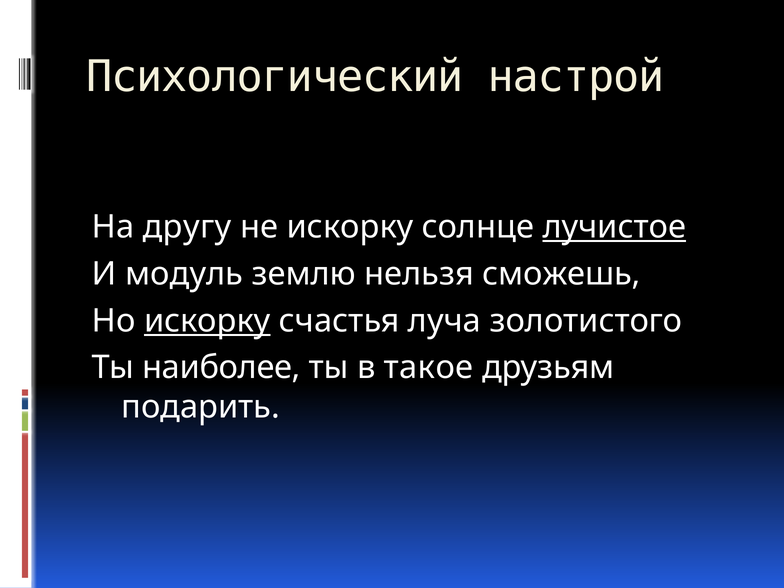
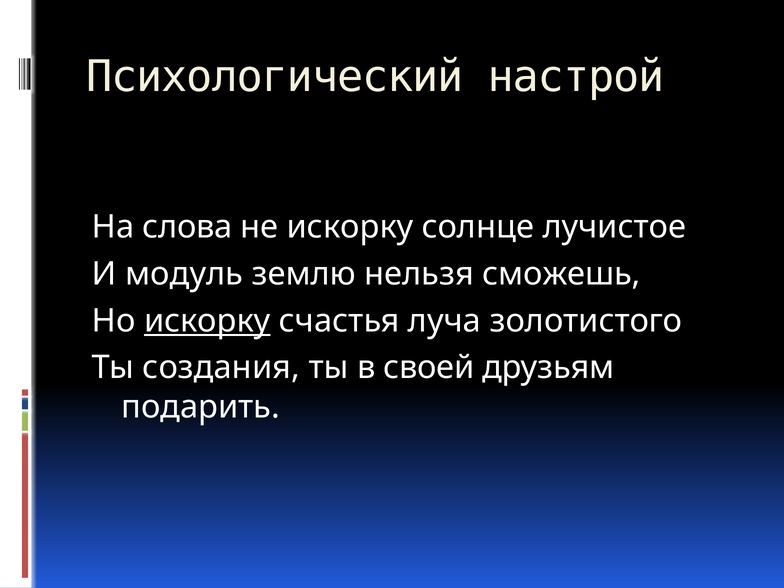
другу: другу -> слова (187, 227)
лучистое underline: present -> none (614, 227)
наиболее: наиболее -> создания (221, 368)
такое: такое -> своей (429, 368)
